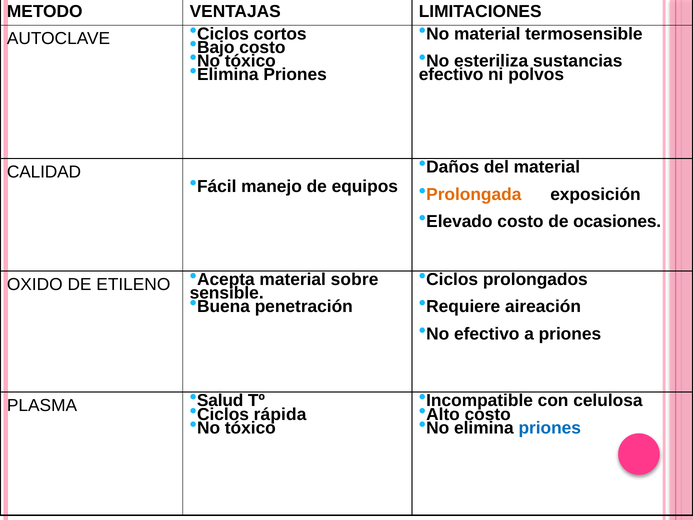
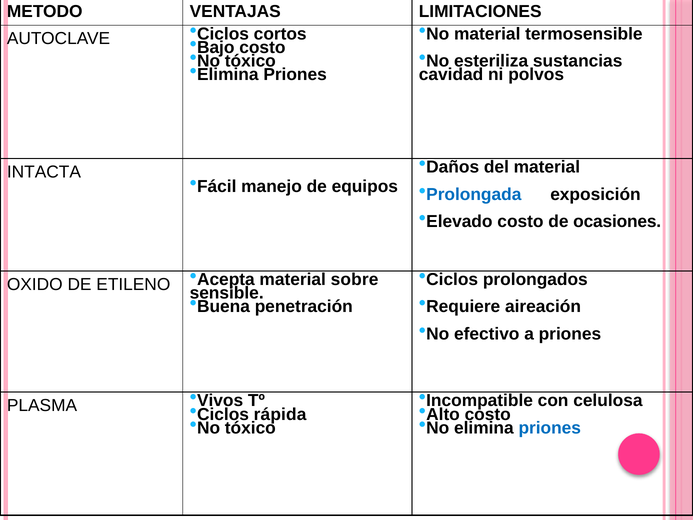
efectivo: efectivo -> cavidad (451, 75)
CALIDAD: CALIDAD -> INTACTA (44, 172)
Prolongada colour: orange -> blue (474, 194)
Salud: Salud -> Vivos (220, 401)
